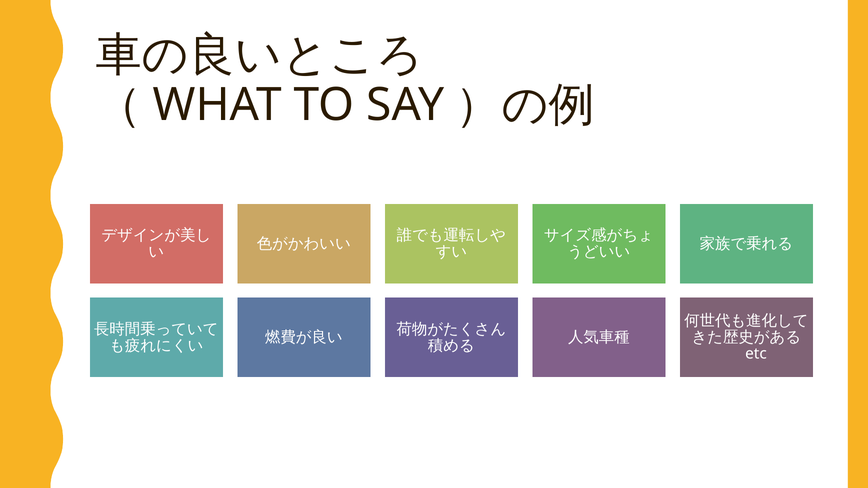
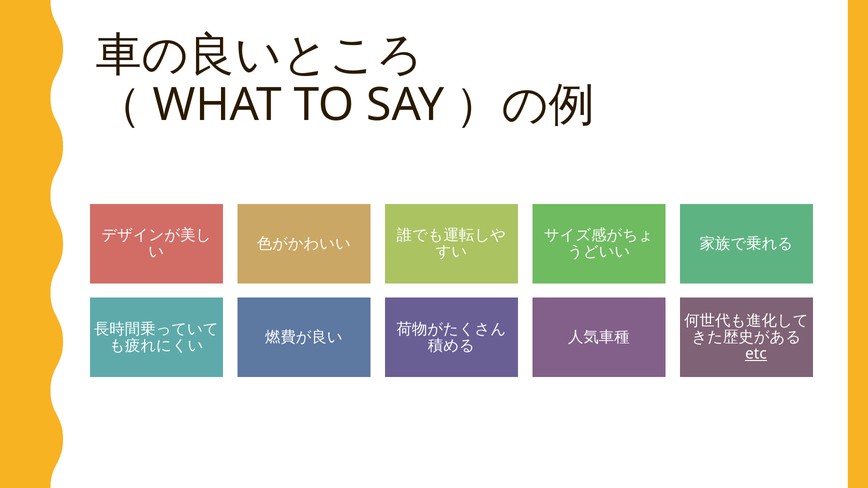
etc underline: none -> present (756, 354)
